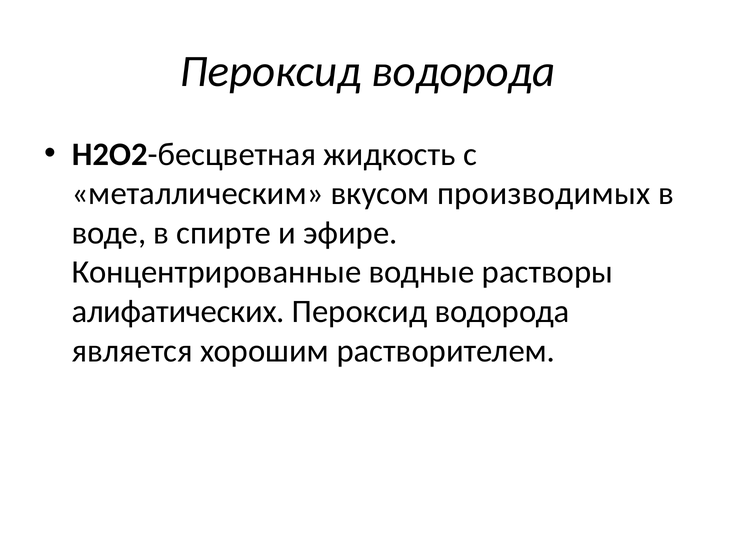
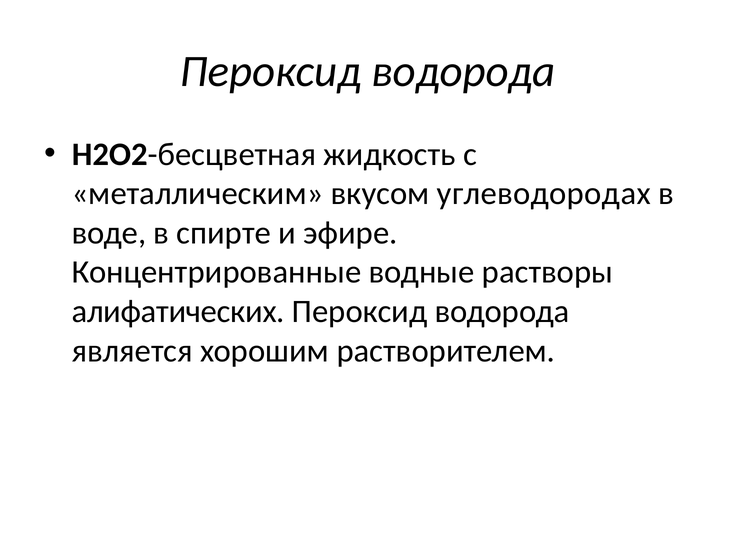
производимых: производимых -> углеводородах (544, 194)
